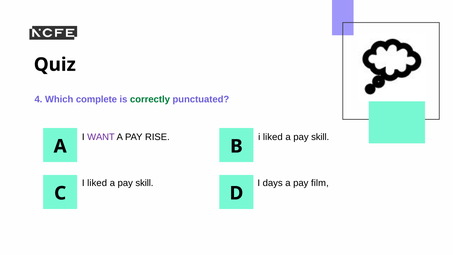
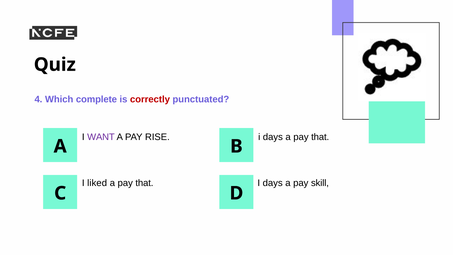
correctly colour: green -> red (150, 99)
liked: liked -> days (273, 137)
skill: skill -> that (320, 137)
skill: skill -> that (144, 183)
film: film -> skill (320, 183)
